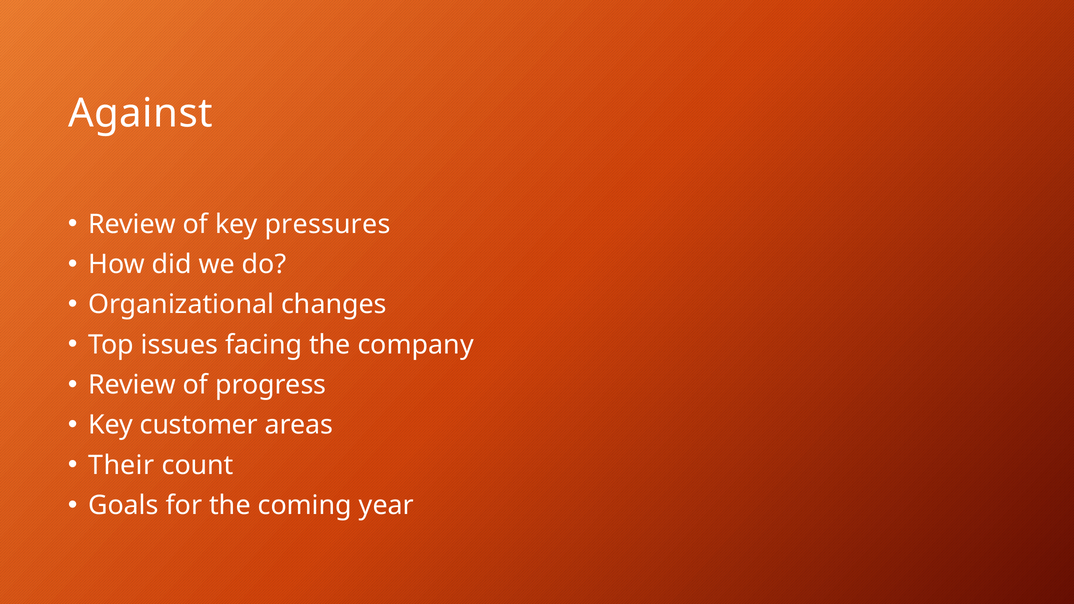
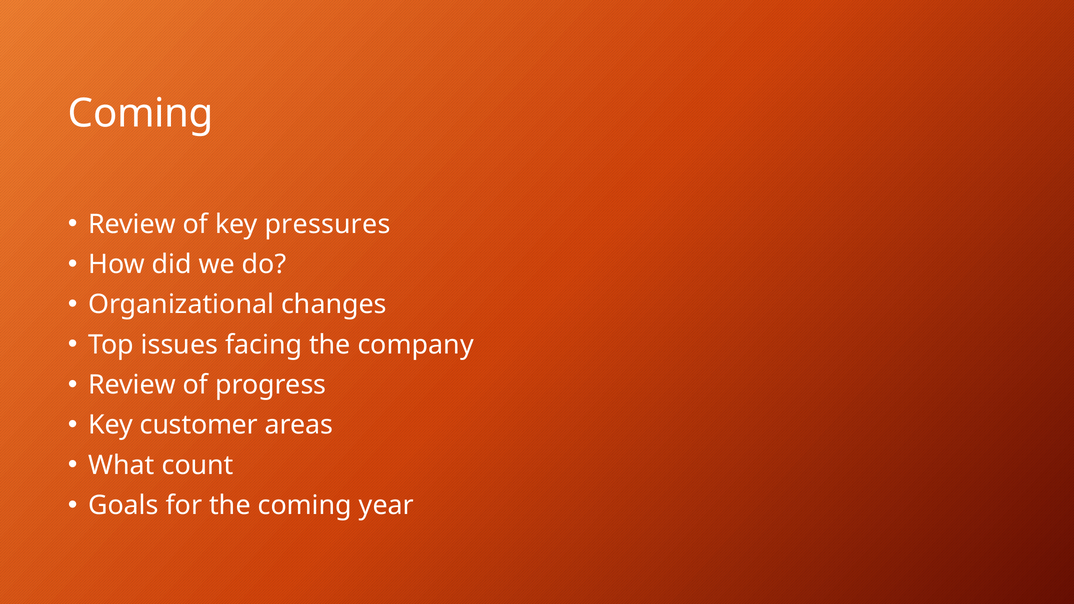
Against: Against -> Coming (141, 114)
Their: Their -> What (121, 465)
